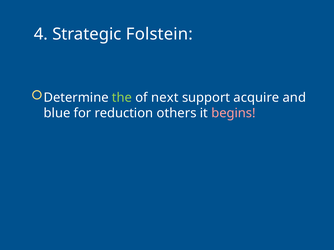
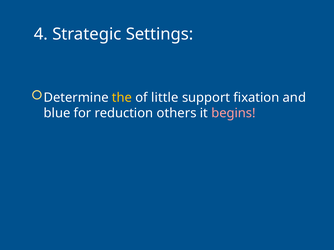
Folstein: Folstein -> Settings (160, 34)
the colour: light green -> yellow (122, 98)
next: next -> little (165, 98)
acquire: acquire -> fixation (256, 98)
